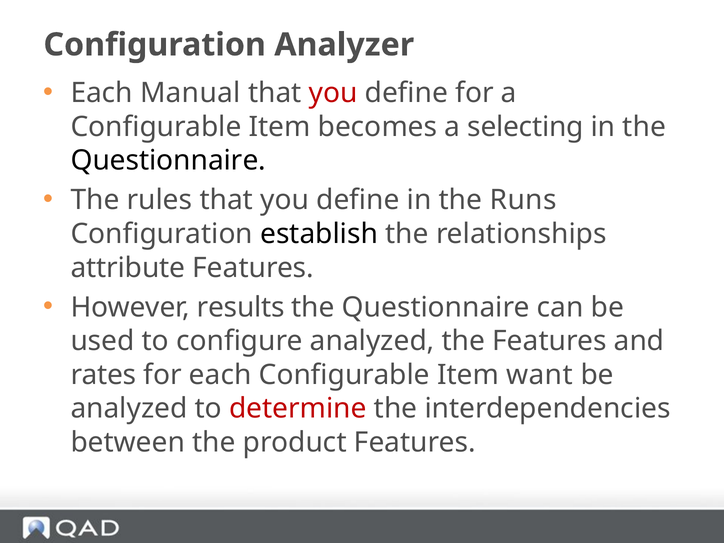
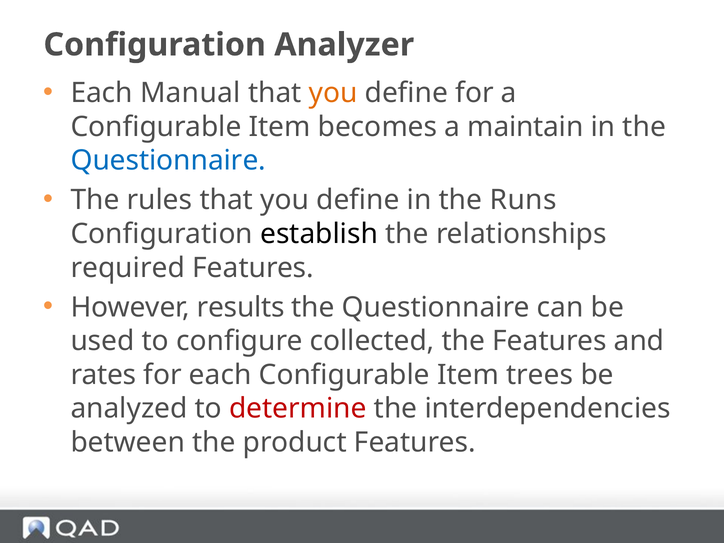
you colour: red -> orange (333, 93)
selecting: selecting -> maintain (525, 127)
Questionnaire colour: black -> blue (168, 161)
attribute: attribute -> required (128, 268)
configure analyzed: analyzed -> collected (372, 341)
want: want -> trees (540, 375)
